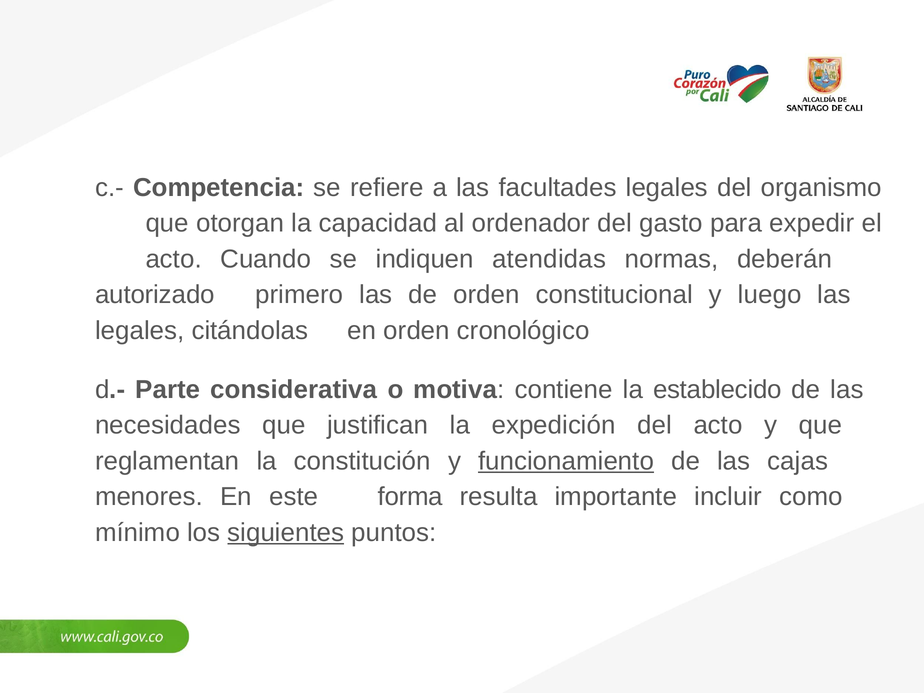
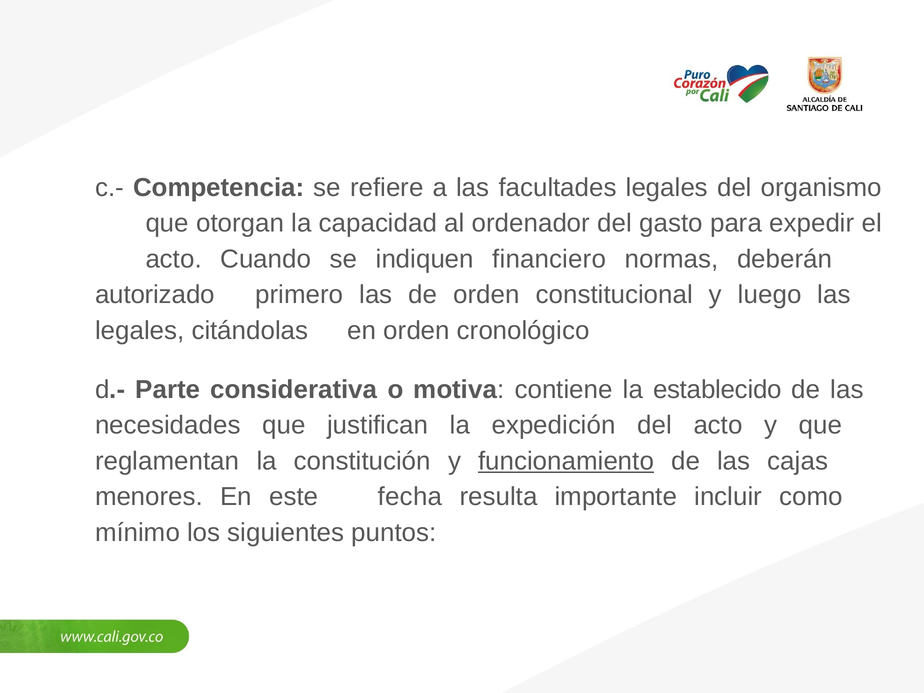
atendidas: atendidas -> financiero (549, 259)
forma: forma -> fecha (410, 497)
siguientes underline: present -> none (286, 533)
